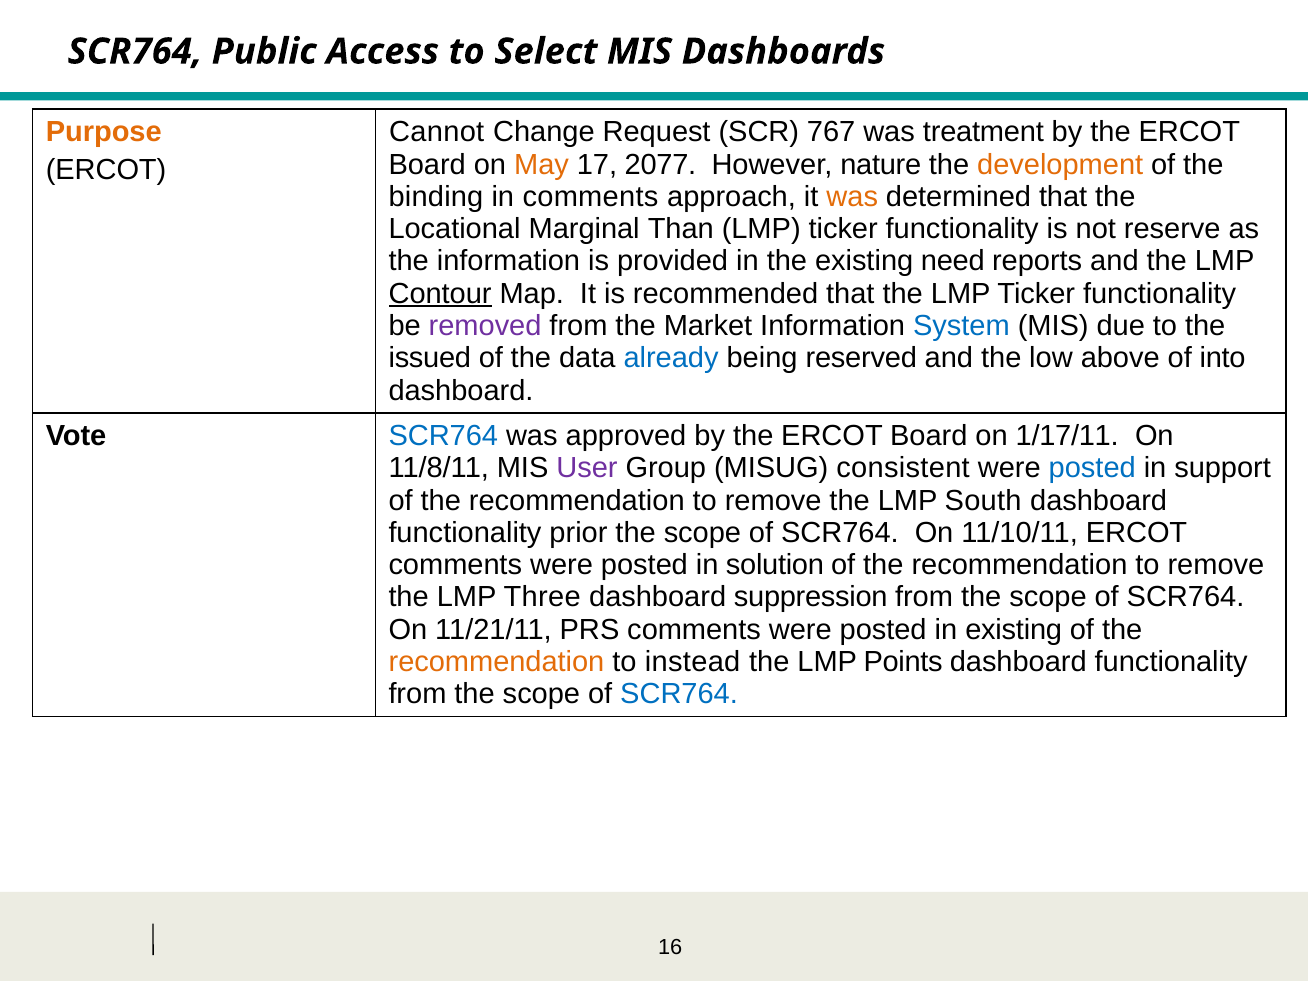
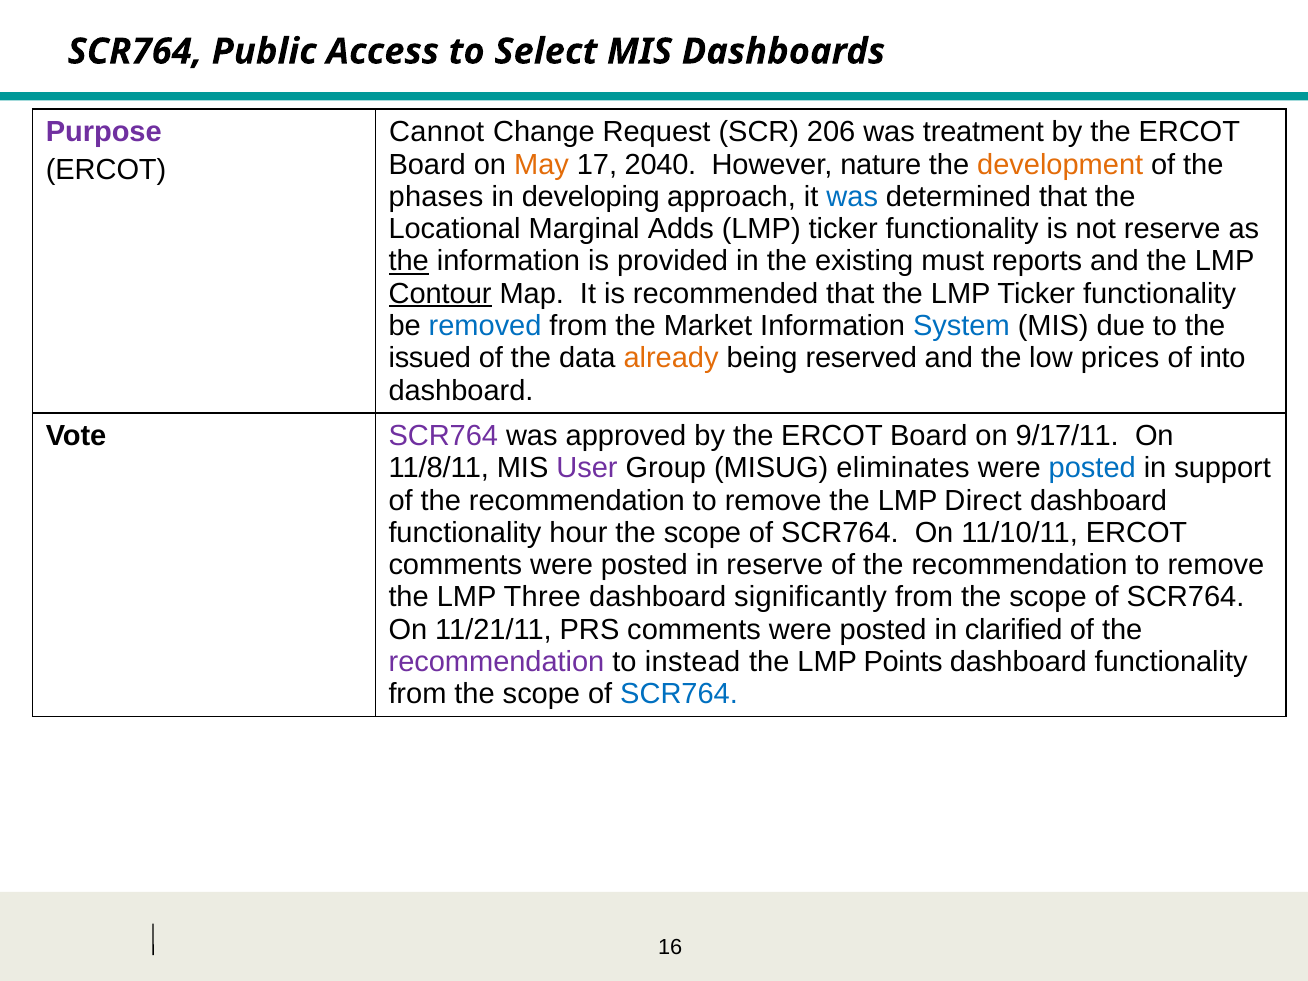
Purpose colour: orange -> purple (104, 132)
767: 767 -> 206 (831, 132)
2077: 2077 -> 2040 (660, 164)
binding: binding -> phases (436, 197)
in comments: comments -> developing (591, 197)
was colour: orange -> blue (852, 197)
Than: Than -> Adds (681, 229)
the underline: none -> present (409, 261)
need: need -> must (953, 261)
removed colour: purple -> blue (485, 326)
already colour: blue -> orange (671, 358)
above: above -> prices (1120, 358)
SCR764 colour: blue -> purple (443, 436)
1/17/11: 1/17/11 -> 9/17/11 (1067, 436)
consistent: consistent -> eliminates (903, 468)
South: South -> Direct (983, 500)
prior: prior -> hour (578, 533)
in solution: solution -> reserve (775, 565)
suppression: suppression -> significantly (811, 597)
in existing: existing -> clarified (1014, 630)
recommendation colour: orange -> purple (497, 662)
